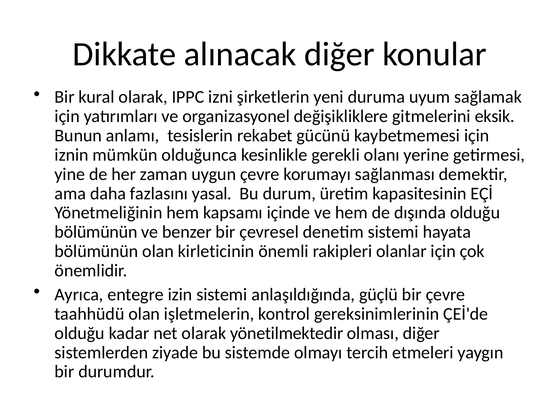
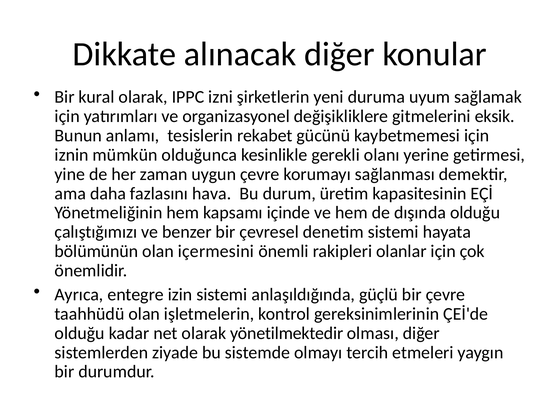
yasal: yasal -> hava (212, 193)
bölümünün: bölümünün -> çalıştığımızı (96, 232)
kirleticinin: kirleticinin -> içermesini (216, 251)
